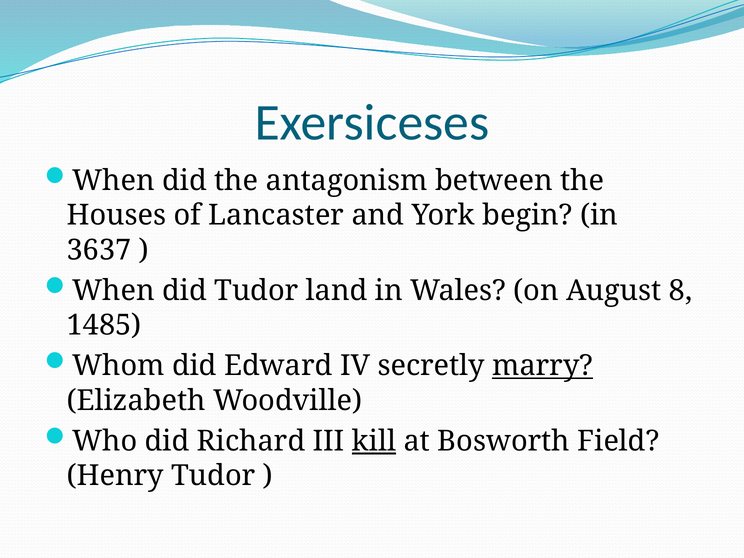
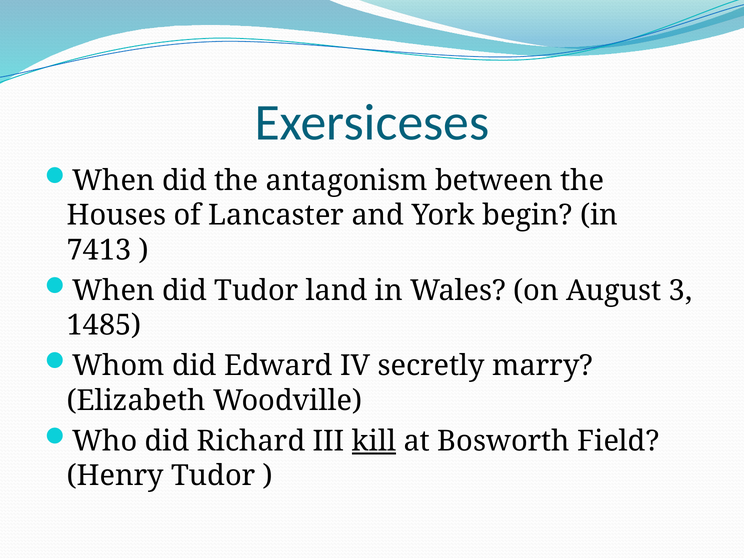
3637: 3637 -> 7413 (99, 250)
8: 8 -> 3 (681, 291)
marry underline: present -> none (543, 366)
